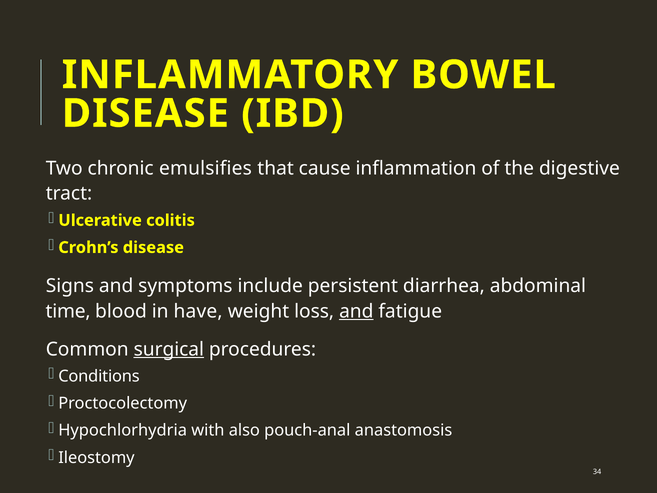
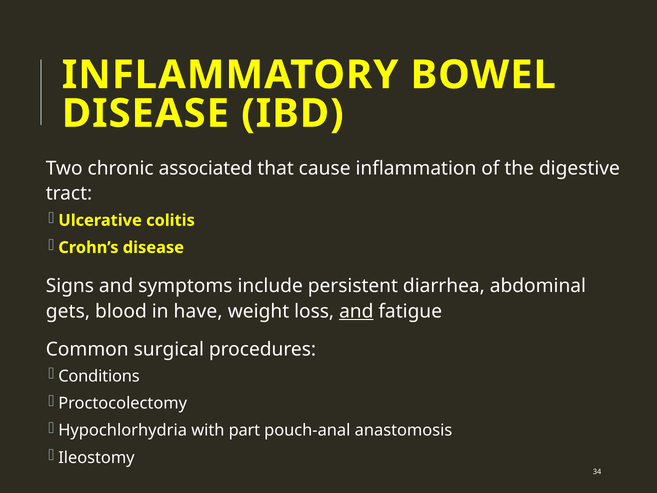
emulsifies: emulsifies -> associated (206, 168)
time: time -> gets (68, 311)
surgical underline: present -> none (169, 349)
also: also -> part (244, 430)
